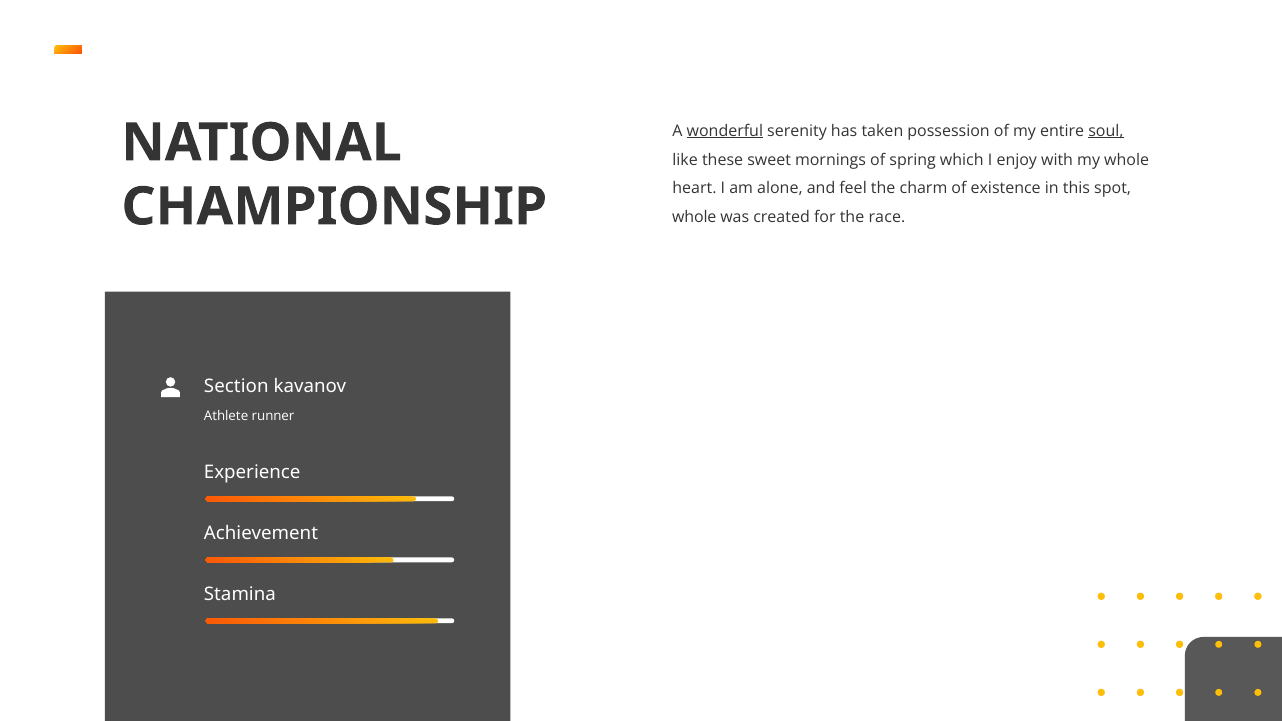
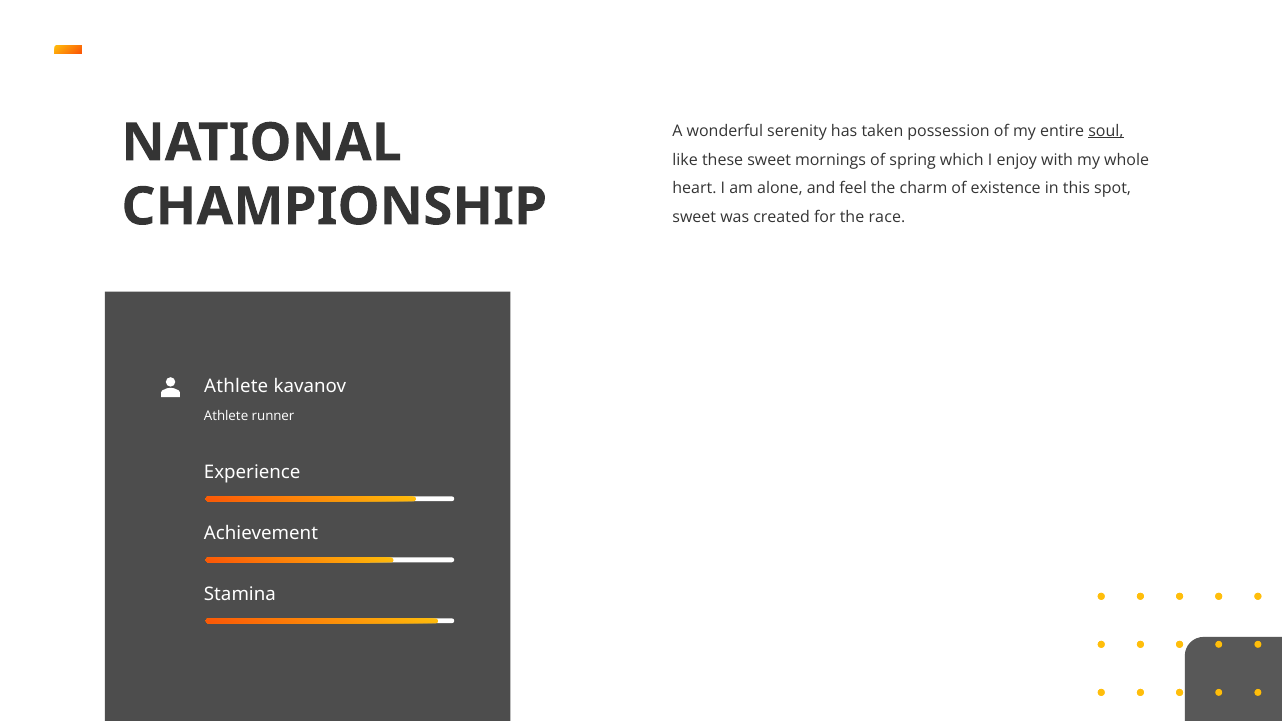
wonderful underline: present -> none (725, 131)
whole: whole -> sweet (694, 217)
Section: Section -> Athlete (236, 386)
